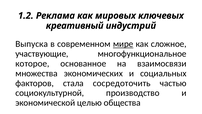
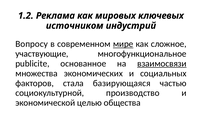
креативный: креативный -> источником (75, 26)
Выпуска: Выпуска -> Вопросу (32, 44)
которое: которое -> publicite (32, 63)
взаимосвязи underline: none -> present (162, 63)
сосредоточить: сосредоточить -> базирующаяся (122, 83)
